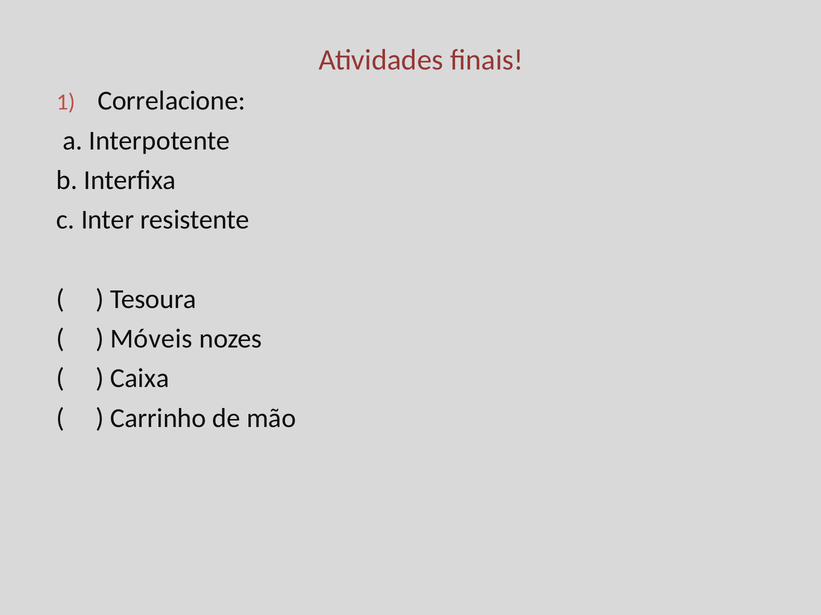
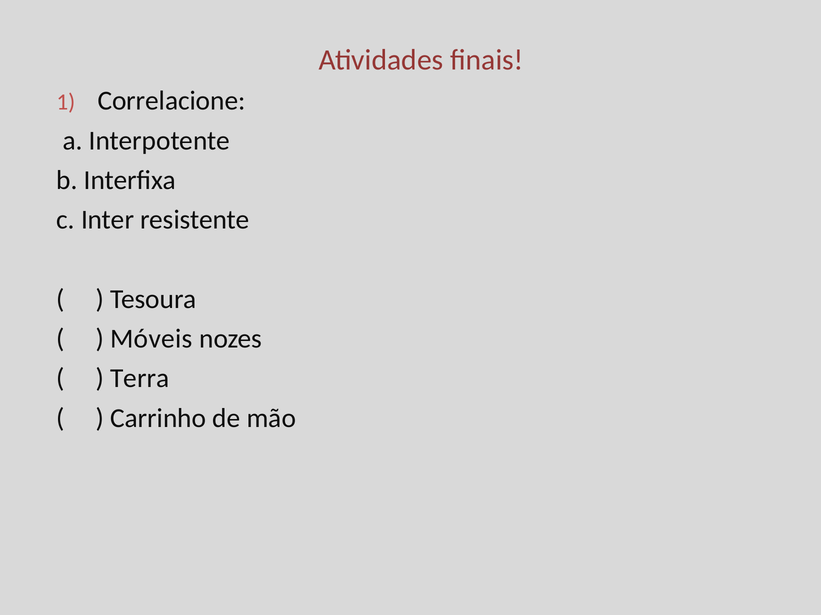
Caixa: Caixa -> Terra (140, 379)
